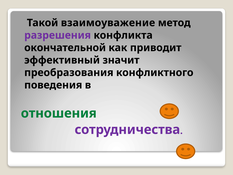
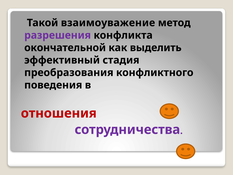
приводит: приводит -> выделить (156, 48)
значит: значит -> стадия (121, 60)
отношения colour: green -> red (59, 113)
